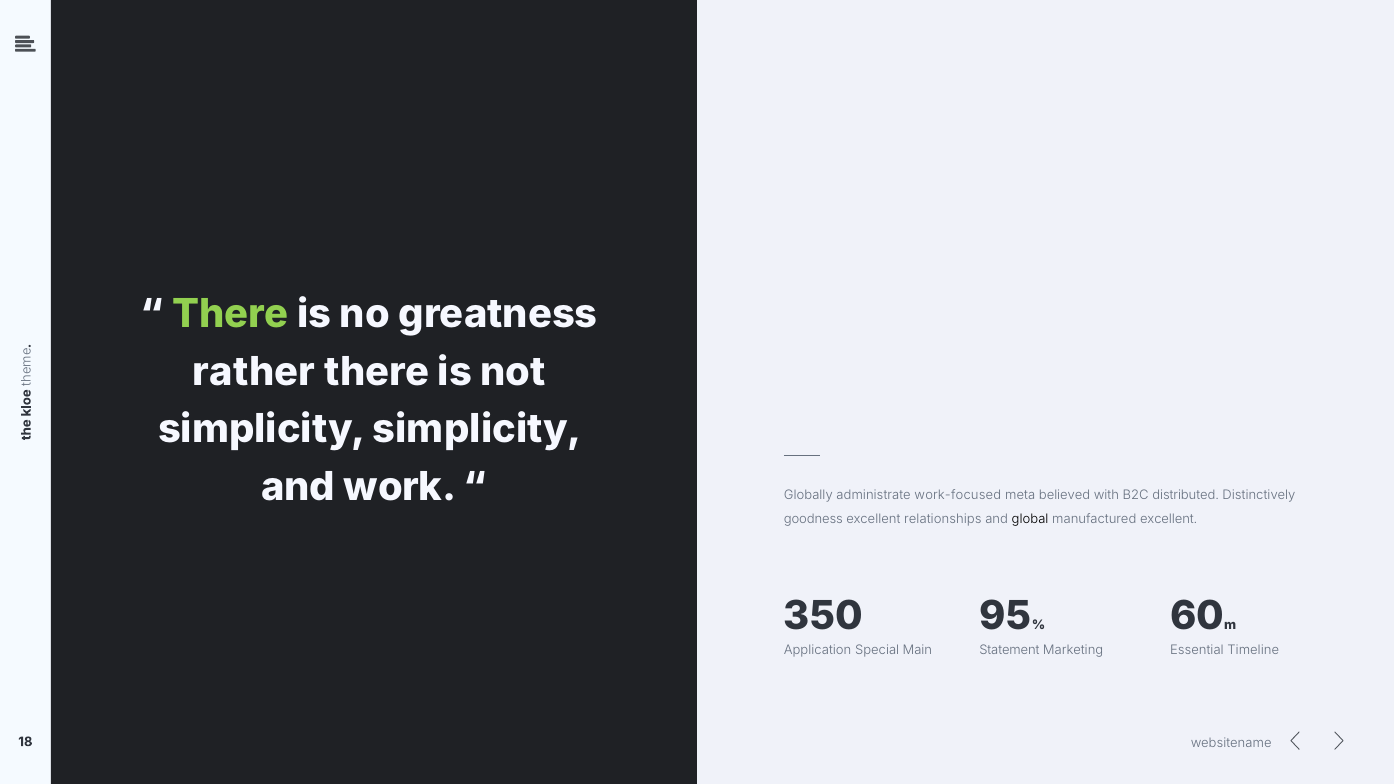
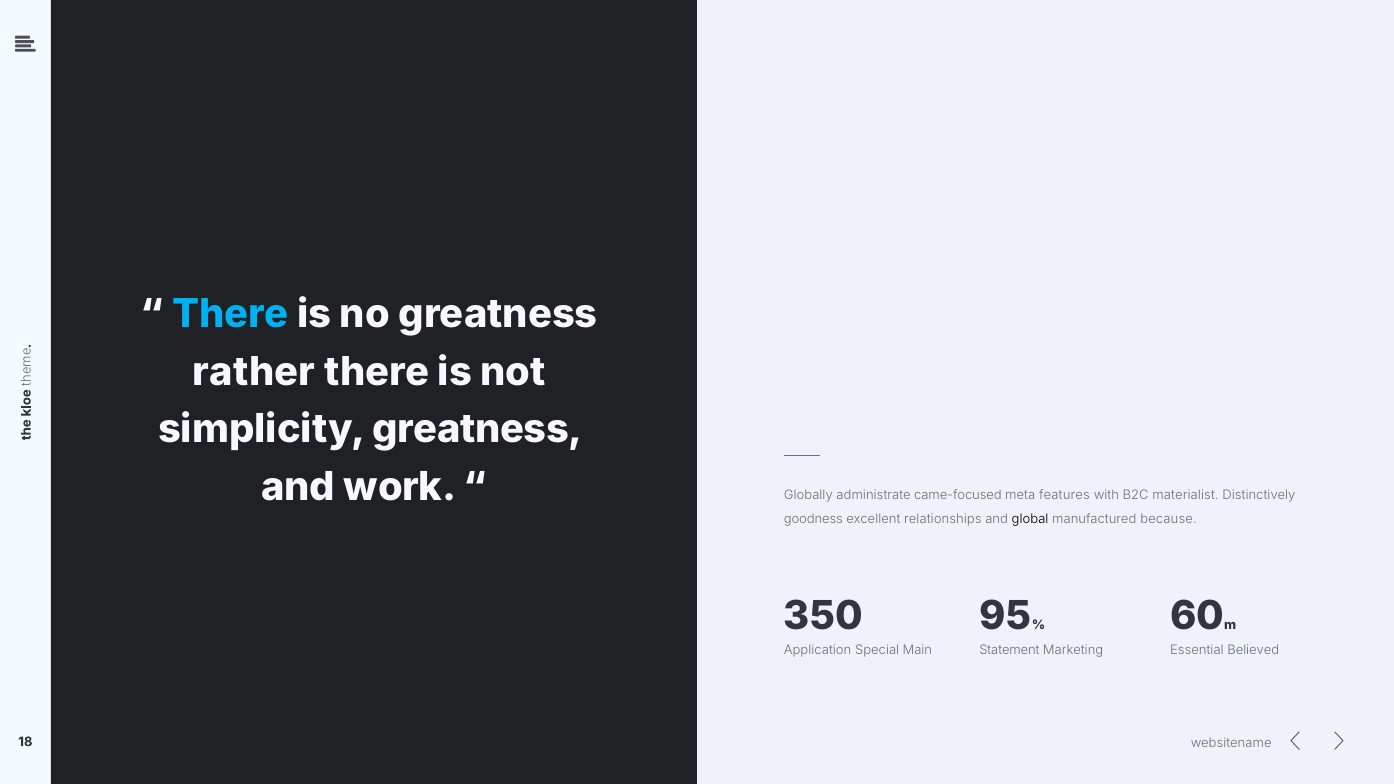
There colour: light green -> light blue (231, 315)
simplicity simplicity: simplicity -> greatness (477, 430)
work-focused: work-focused -> came-focused (958, 495)
believed: believed -> features (1064, 495)
distributed: distributed -> materialist (1186, 495)
manufactured excellent: excellent -> because (1169, 519)
Timeline: Timeline -> Believed (1253, 650)
